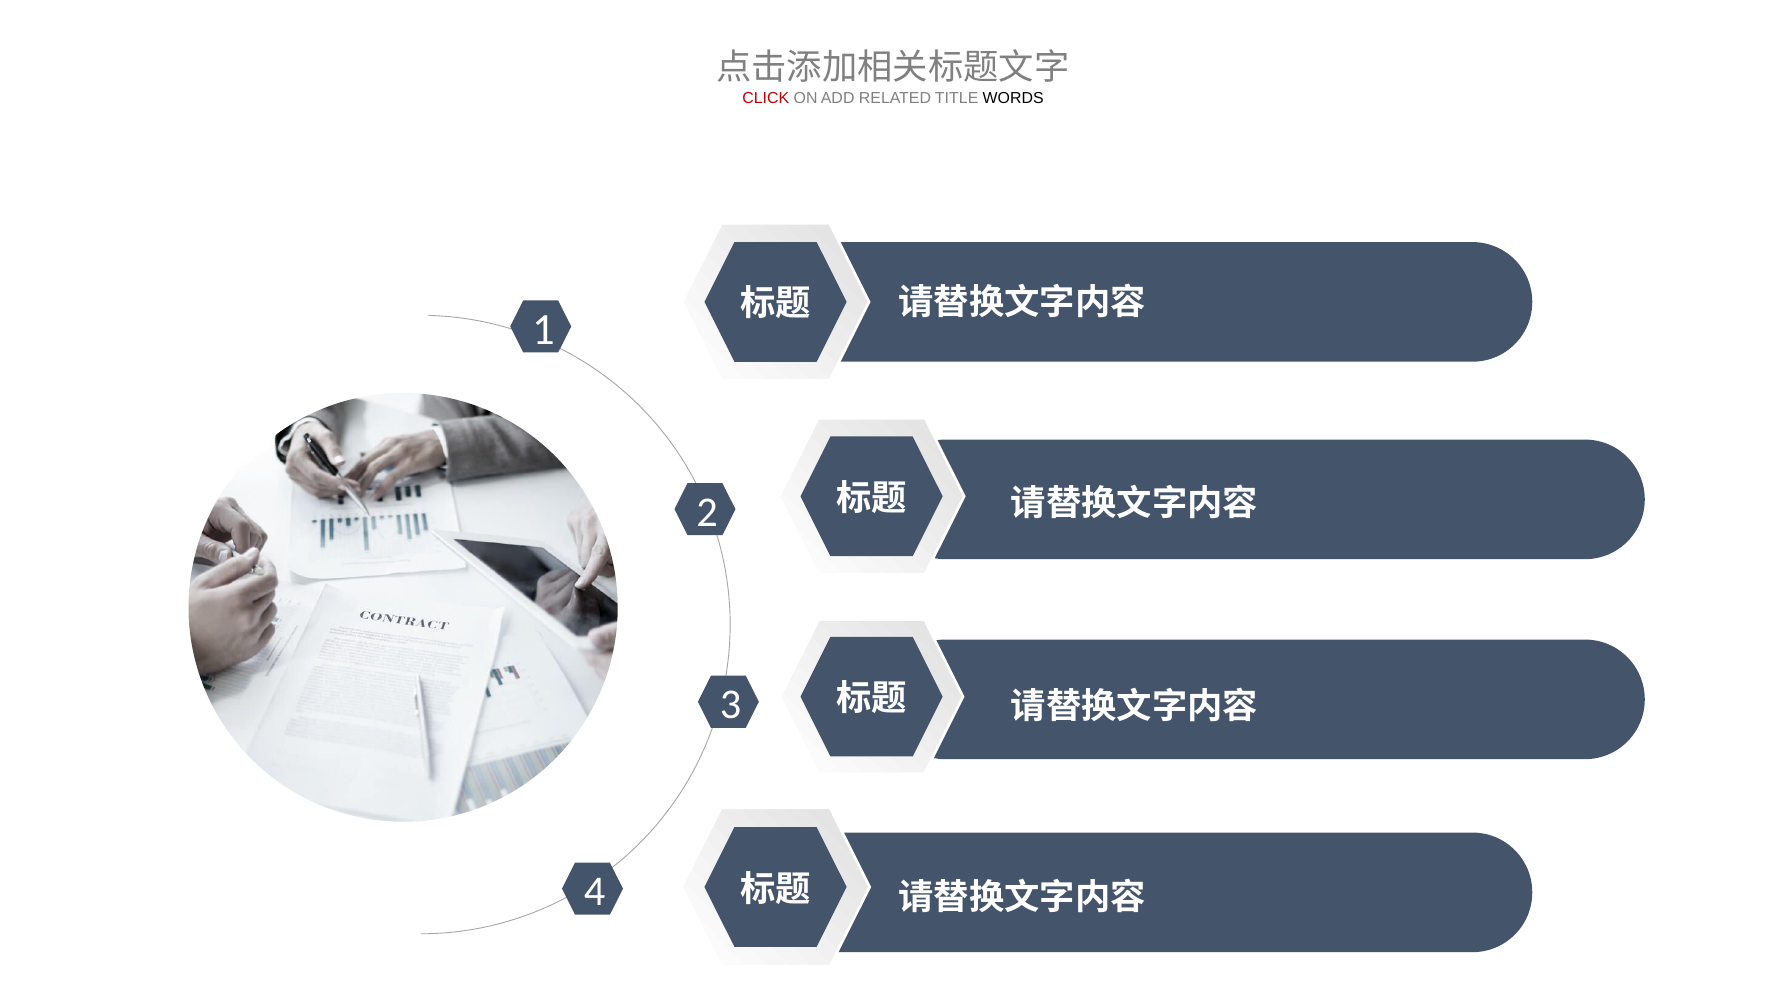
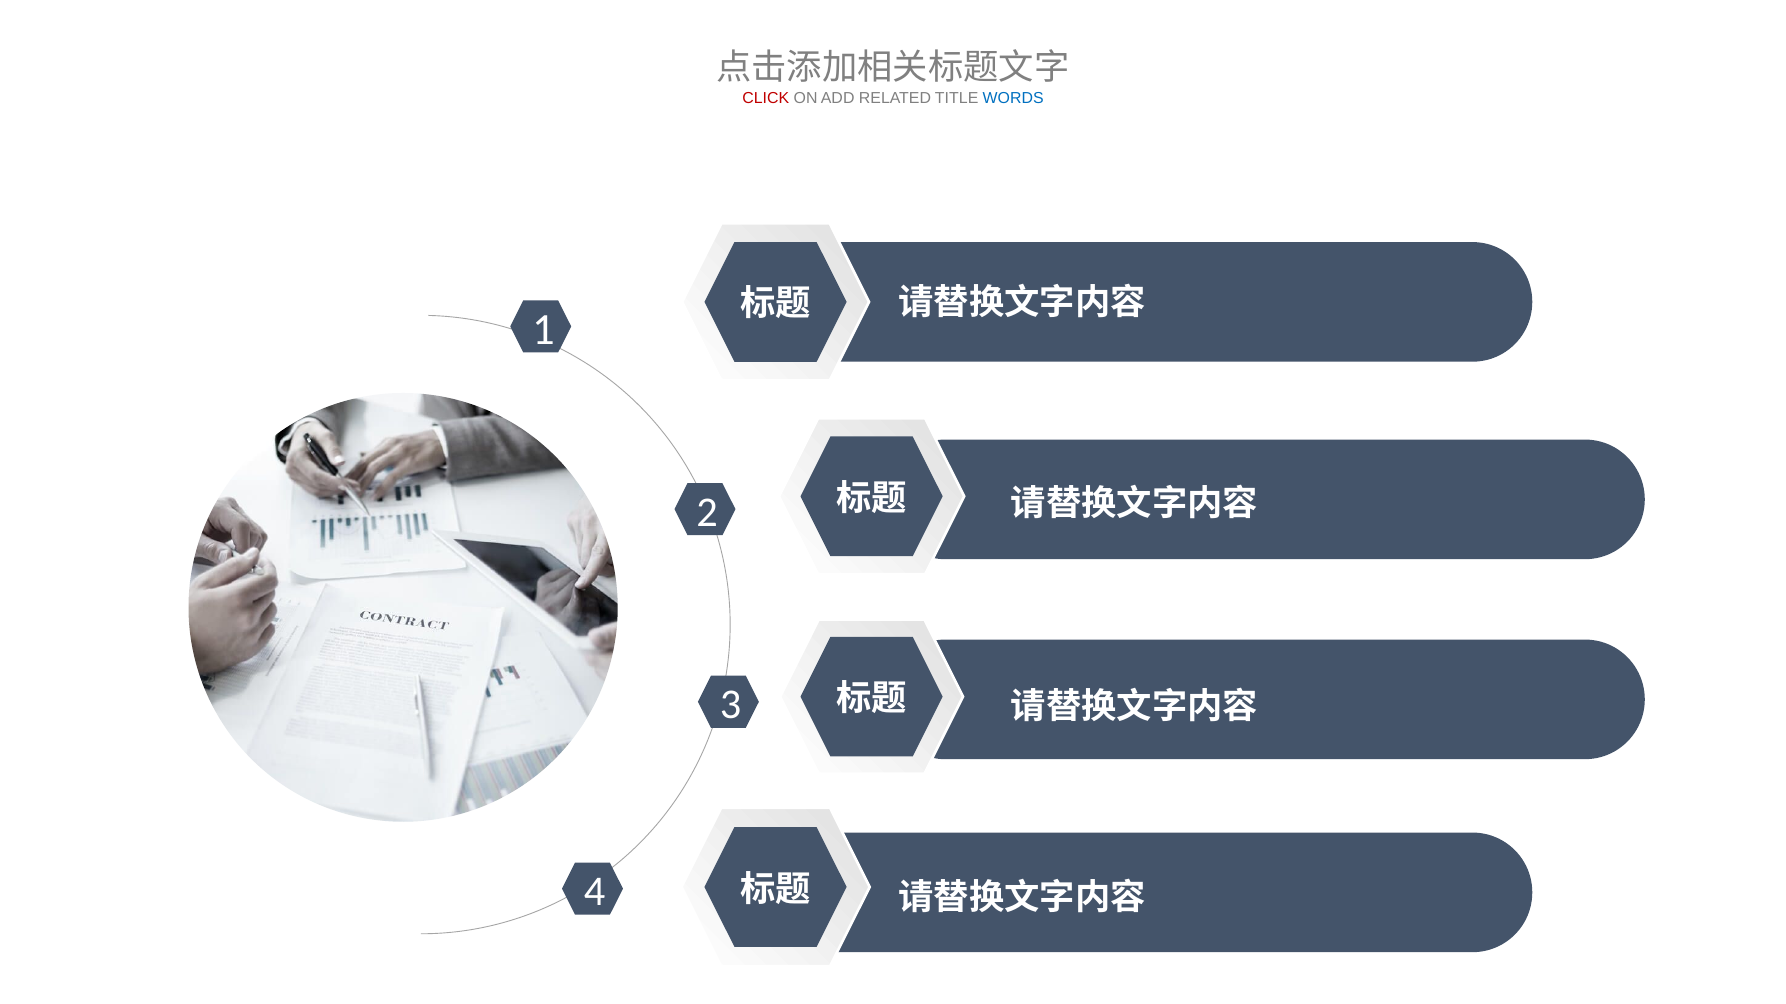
WORDS colour: black -> blue (1013, 98)
